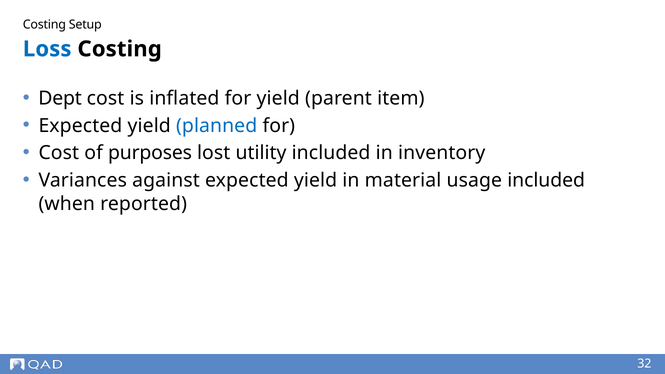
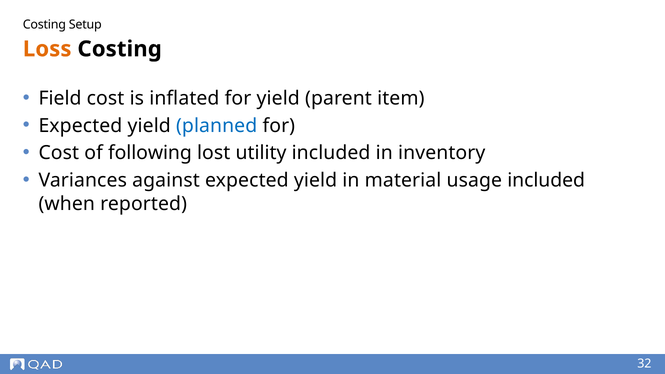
Loss colour: blue -> orange (47, 49)
Dept: Dept -> Field (60, 98)
purposes: purposes -> following (150, 153)
